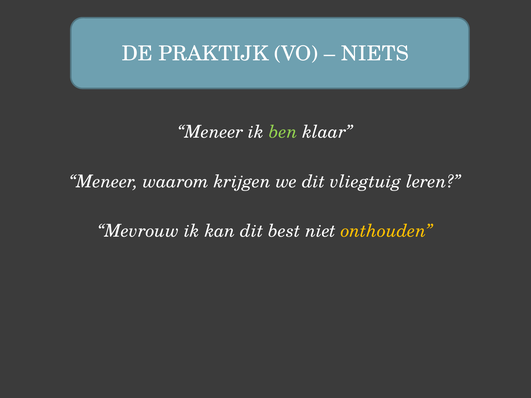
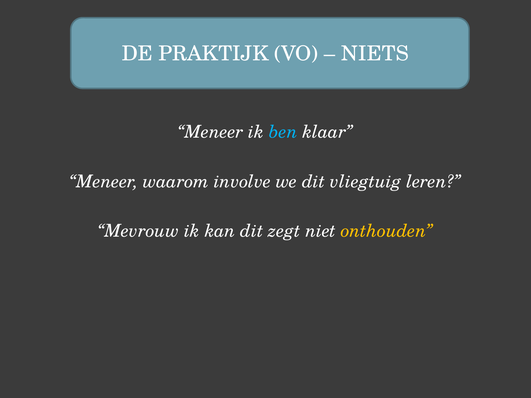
ben colour: light green -> light blue (283, 132)
krijgen: krijgen -> involve (242, 182)
best: best -> zegt (284, 231)
